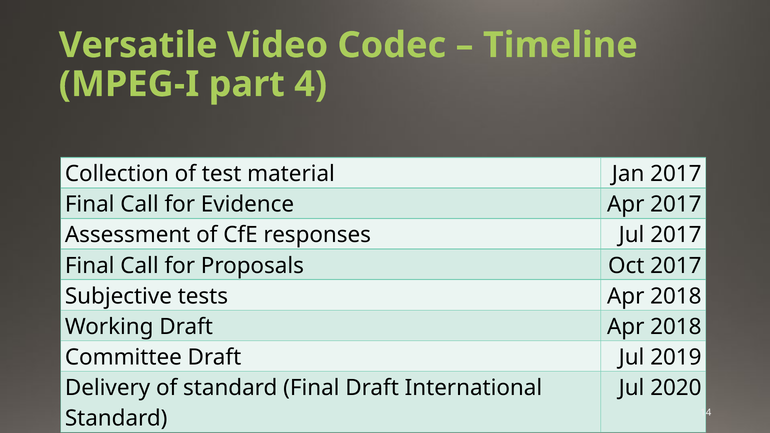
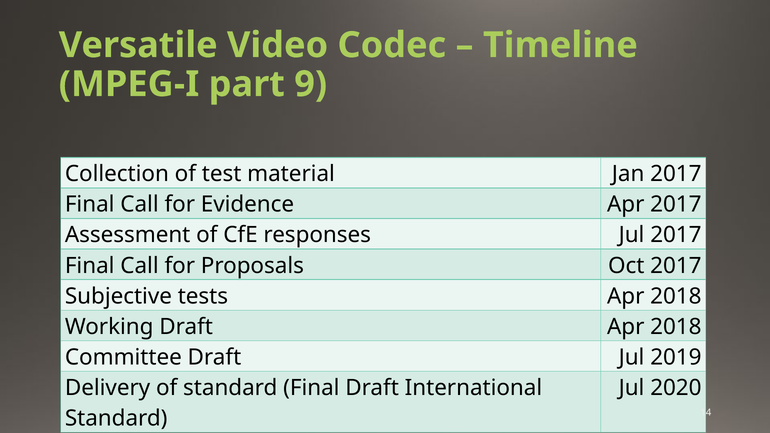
4: 4 -> 9 (311, 84)
